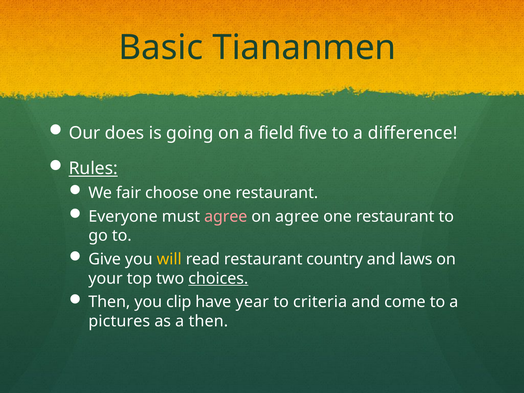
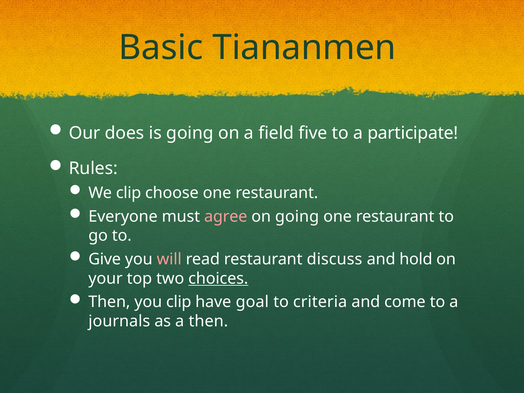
difference: difference -> participate (413, 133)
Rules underline: present -> none (93, 169)
We fair: fair -> clip (129, 193)
on agree: agree -> going (297, 216)
will colour: yellow -> pink (169, 259)
country: country -> discuss (335, 259)
laws: laws -> hold (416, 259)
year: year -> goal (252, 302)
pictures: pictures -> journals (119, 321)
